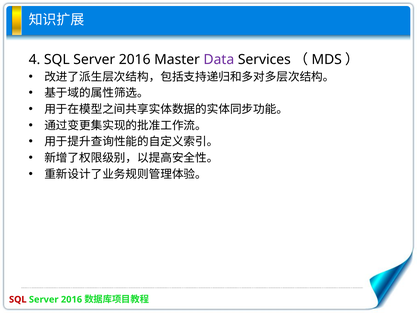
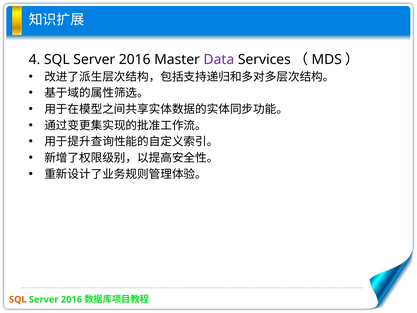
SQL colour: red -> orange (18, 299)
